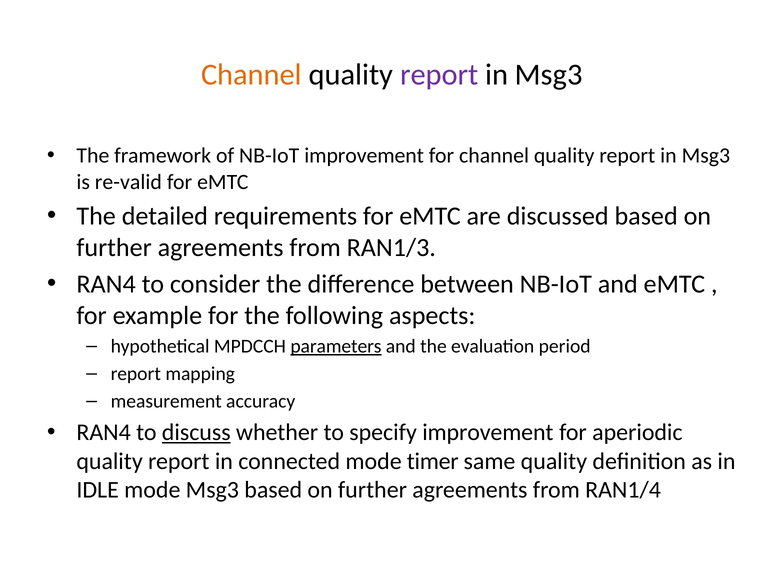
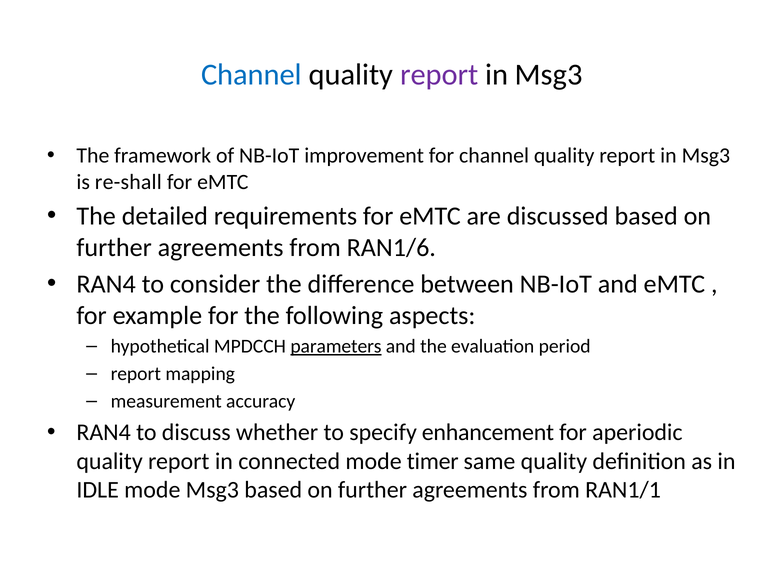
Channel colour: orange -> blue (252, 75)
re-valid: re-valid -> re-shall (128, 182)
RAN1/3: RAN1/3 -> RAN1/6 (391, 248)
discuss underline: present -> none (196, 432)
specify improvement: improvement -> enhancement (488, 432)
RAN1/4: RAN1/4 -> RAN1/1 (623, 490)
